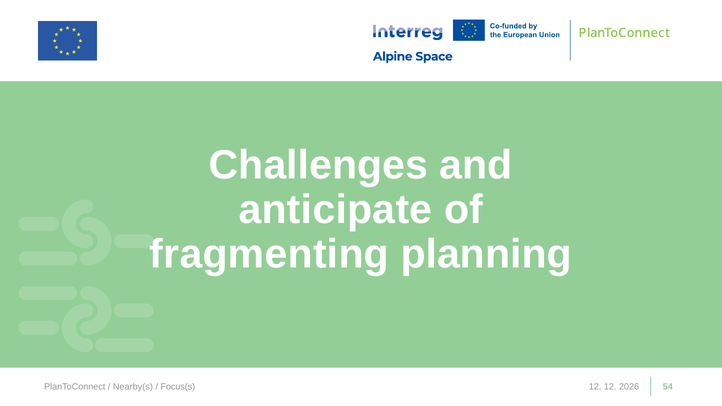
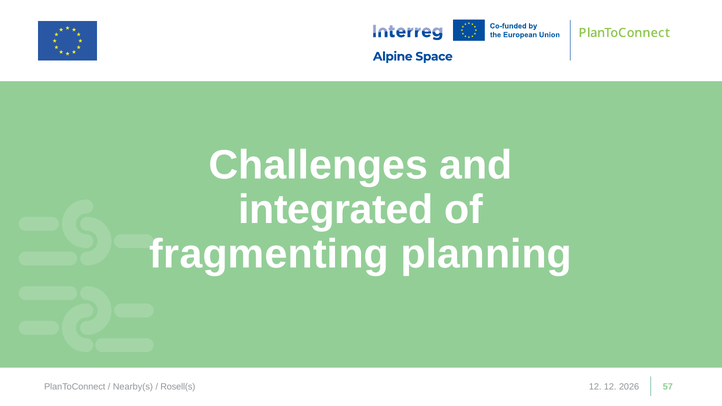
anticipate: anticipate -> integrated (336, 210)
Focus(s: Focus(s -> Rosell(s (178, 387)
54: 54 -> 57 (668, 387)
